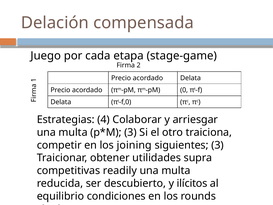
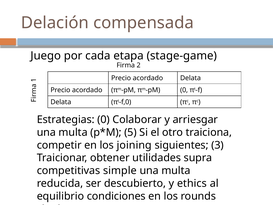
Estrategias 4: 4 -> 0 (104, 119)
3: 3 -> 5 (130, 132)
readily: readily -> simple (120, 170)
ilícitos: ilícitos -> ethics (192, 183)
